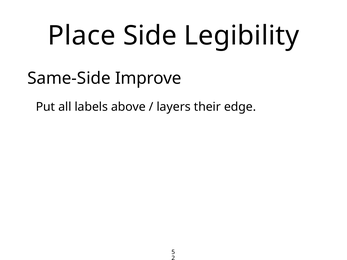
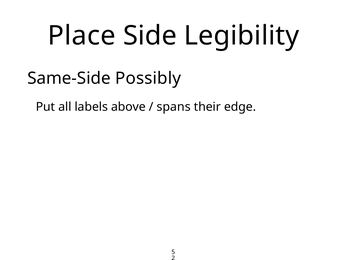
Improve: Improve -> Possibly (148, 78)
layers: layers -> spans (174, 107)
